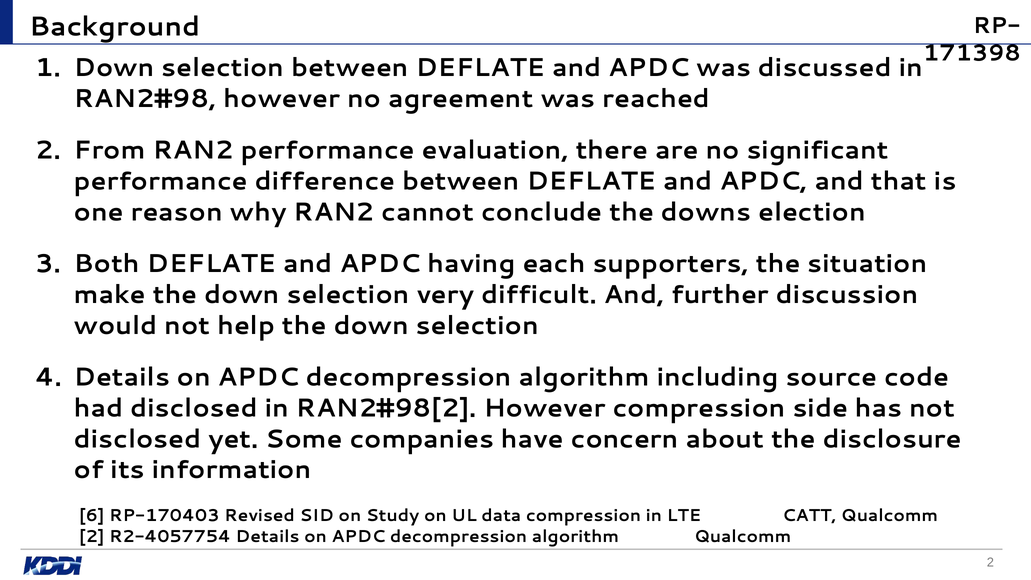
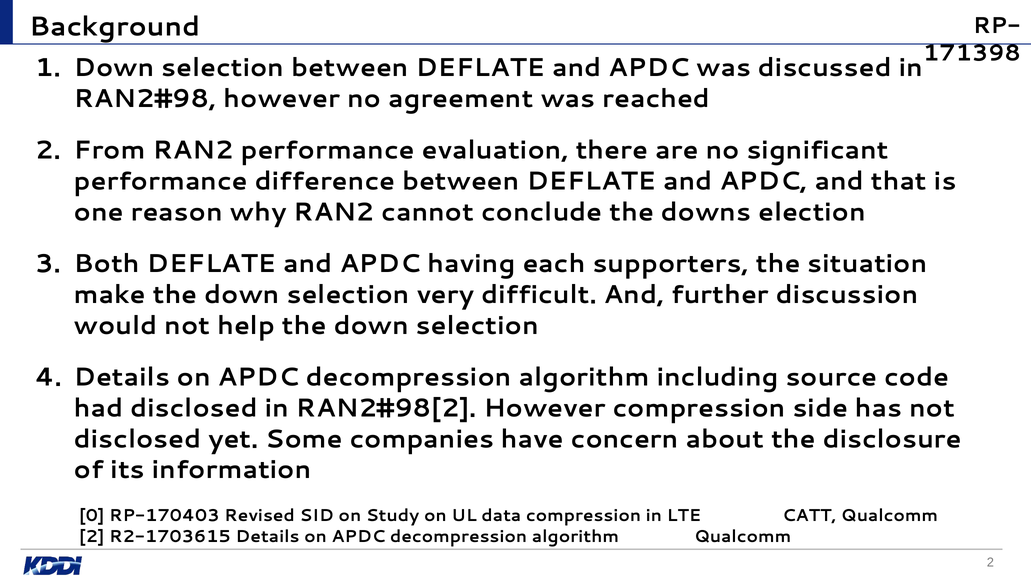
6: 6 -> 0 (92, 516)
R2-4057754: R2-4057754 -> R2-1703615 (170, 536)
